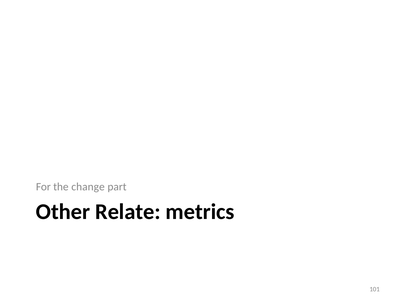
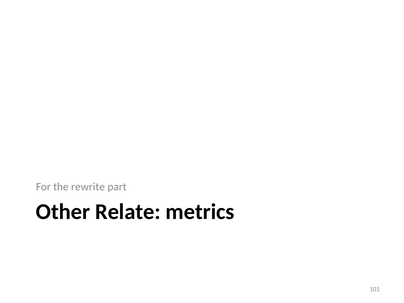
change: change -> rewrite (88, 187)
